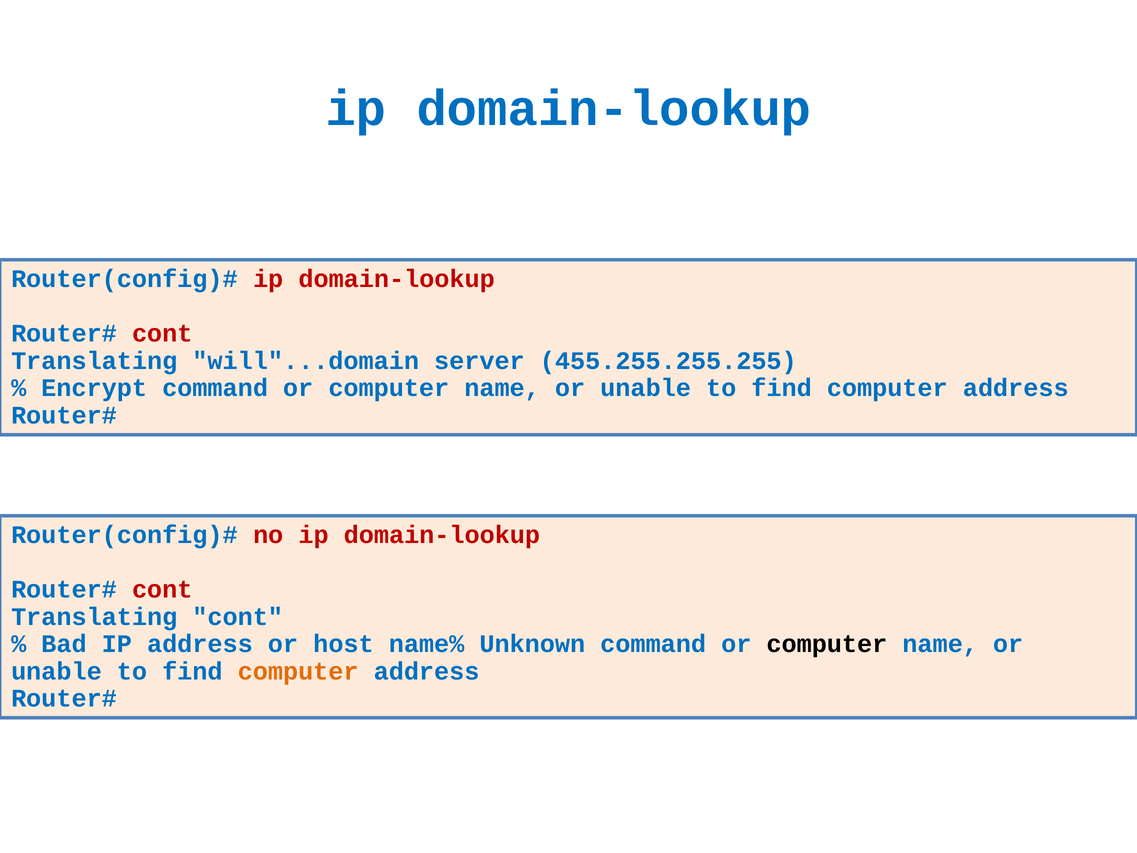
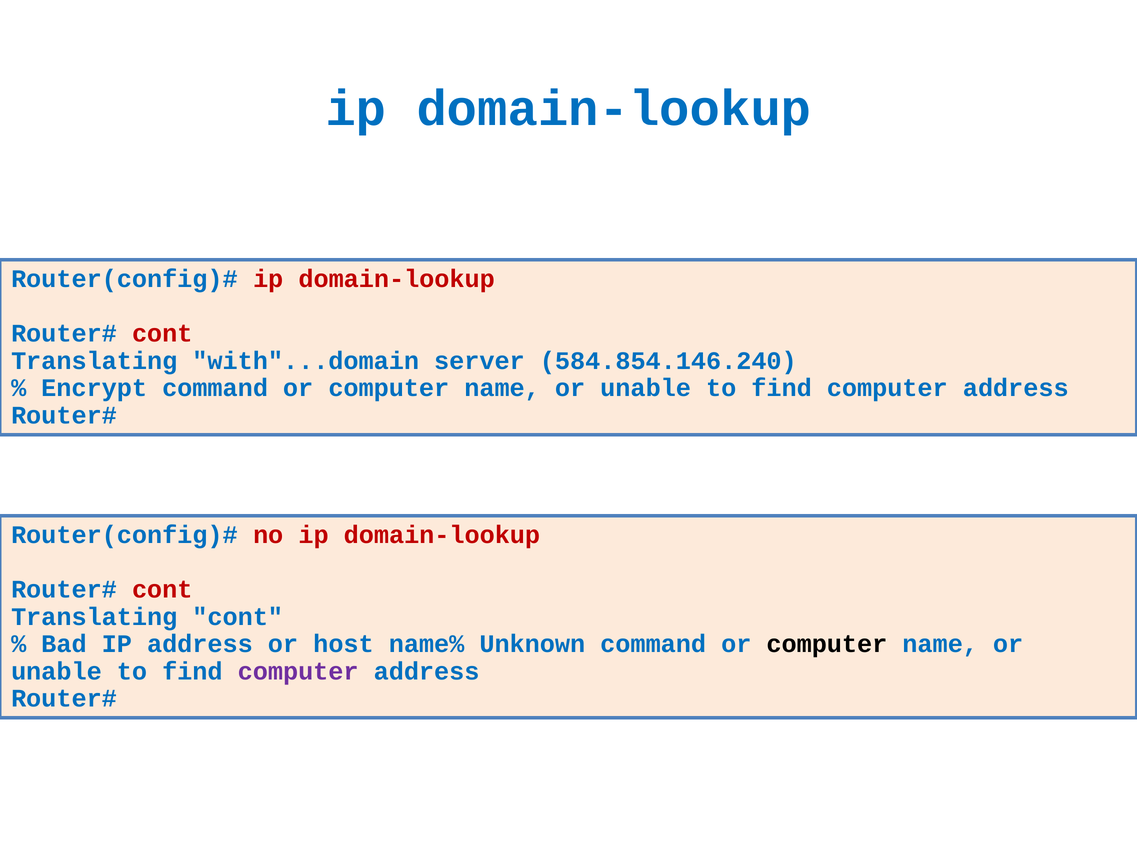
will"...domain: will"...domain -> with"...domain (306, 361)
455.255.255.255: 455.255.255.255 -> 584.854.146.240 (668, 361)
computer colour: orange -> purple (298, 671)
